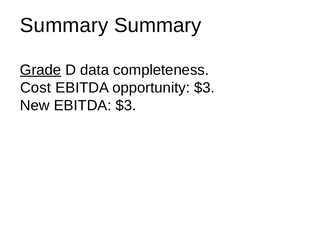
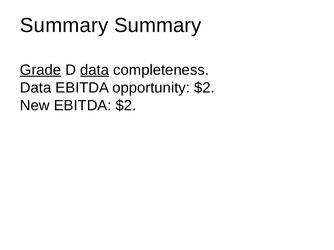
data underline: none -> present (95, 70)
Cost: Cost -> Data (36, 88)
opportunity $3: $3 -> $2 (204, 88)
EBITDA $3: $3 -> $2 (126, 106)
